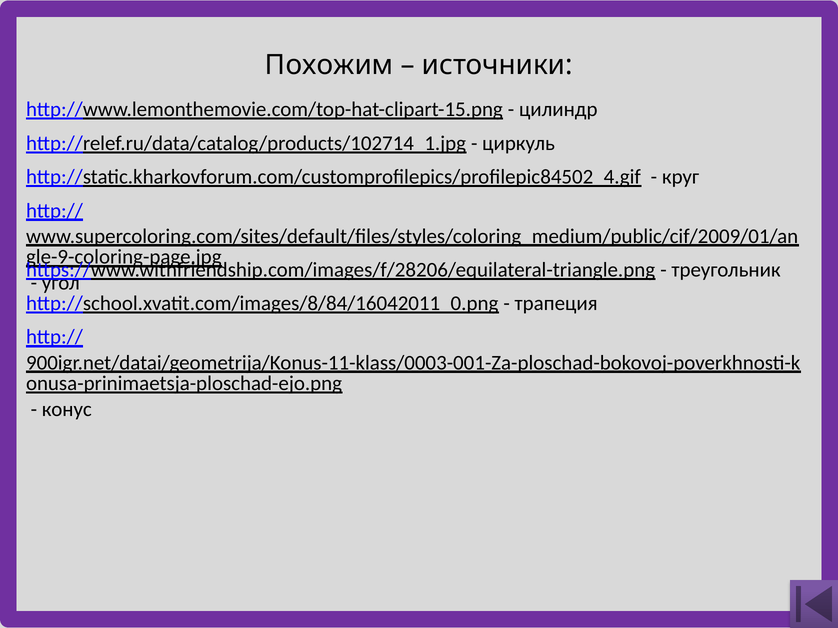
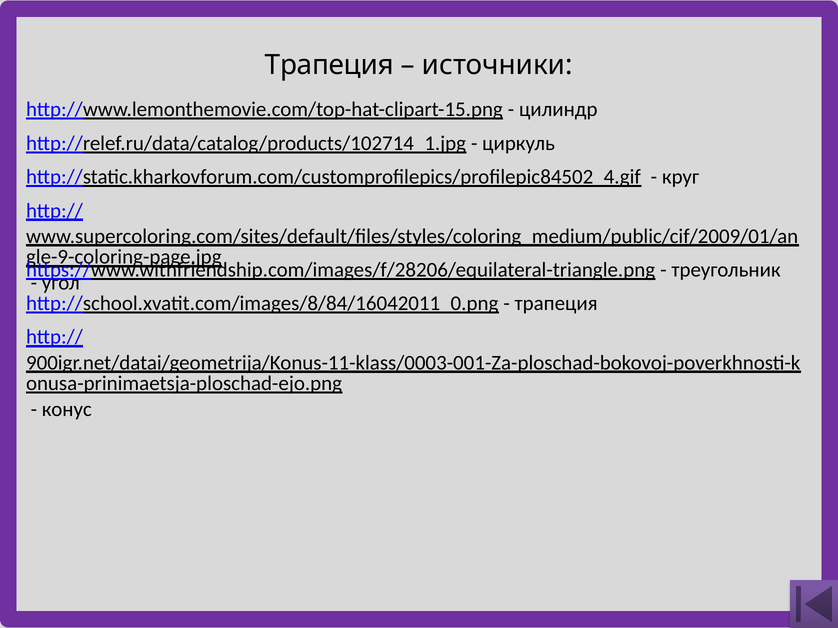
Похожим: Похожим -> Трапеция (329, 65)
